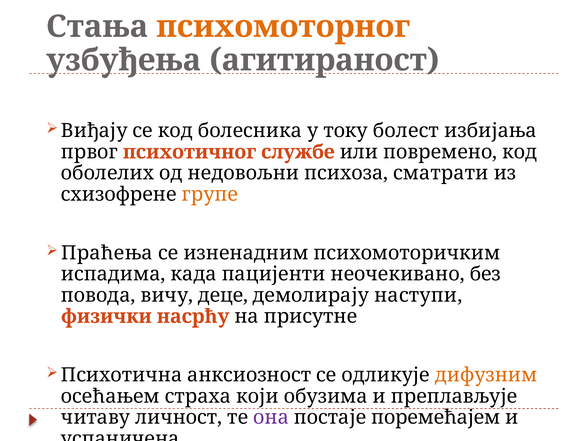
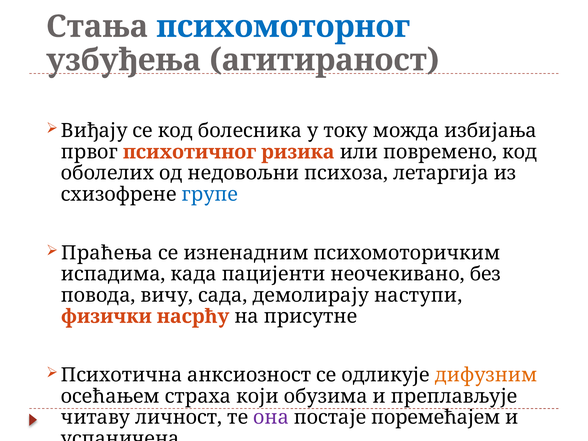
психомоторног colour: orange -> blue (283, 27)
болест: болест -> можда (406, 131)
службе: службе -> ризика (298, 152)
сматрати: сматрати -> летаргија (441, 173)
групе colour: orange -> blue (210, 194)
деце: деце -> сада (223, 295)
